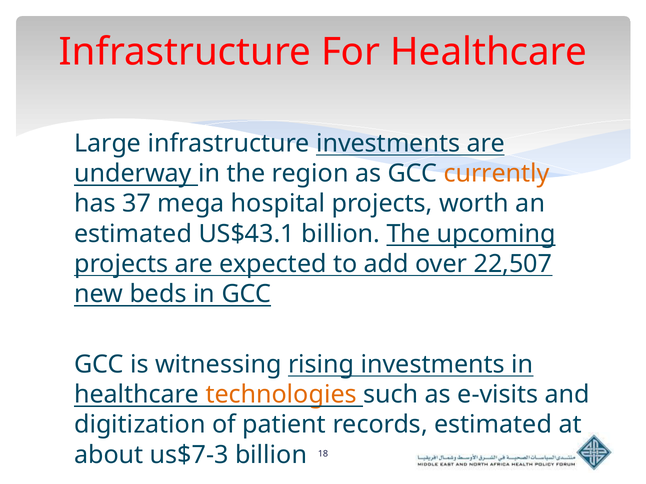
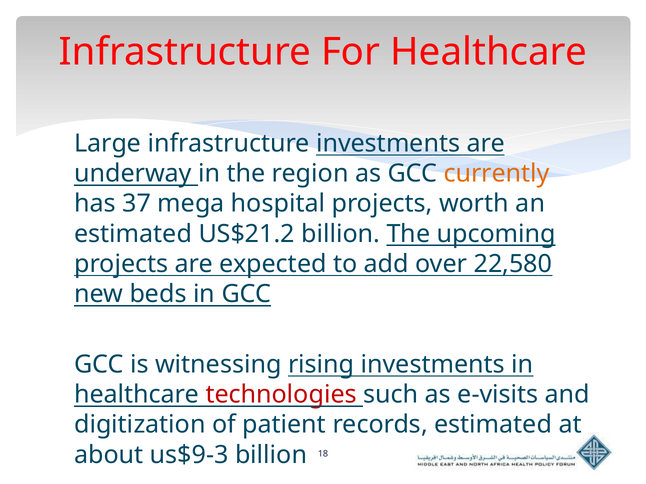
US$43.1: US$43.1 -> US$21.2 (247, 234)
22,507: 22,507 -> 22,580 (513, 264)
technologies colour: orange -> red (281, 395)
us$7-3: us$7-3 -> us$9-3 (189, 455)
